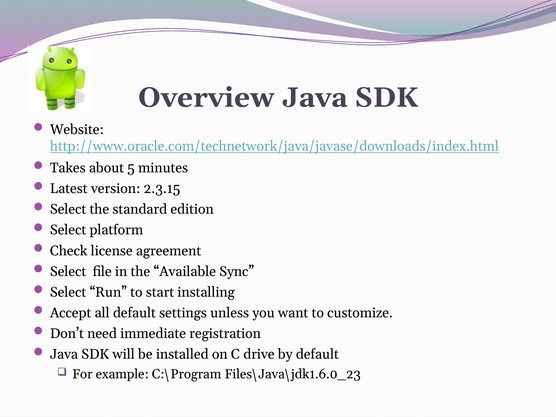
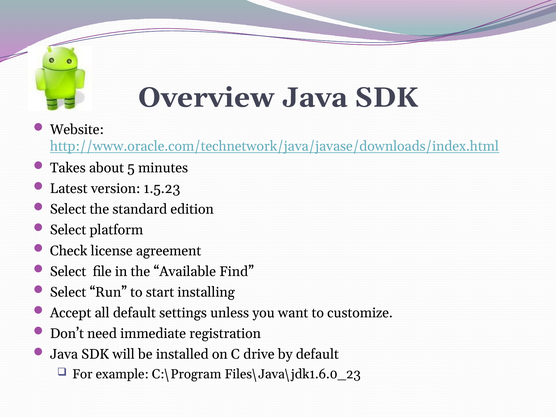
2.3.15: 2.3.15 -> 1.5.23 (162, 189)
Sync: Sync -> Find (237, 271)
